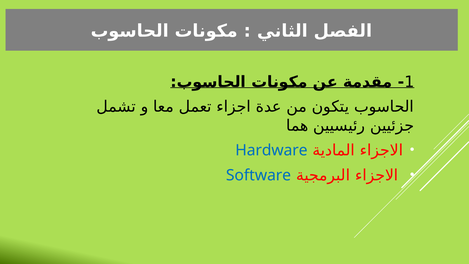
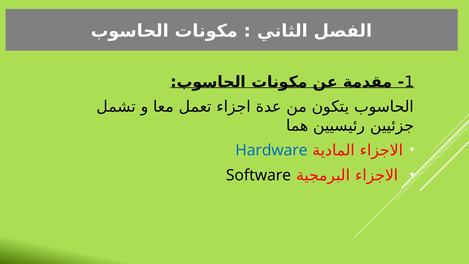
Software colour: blue -> black (258, 175)
